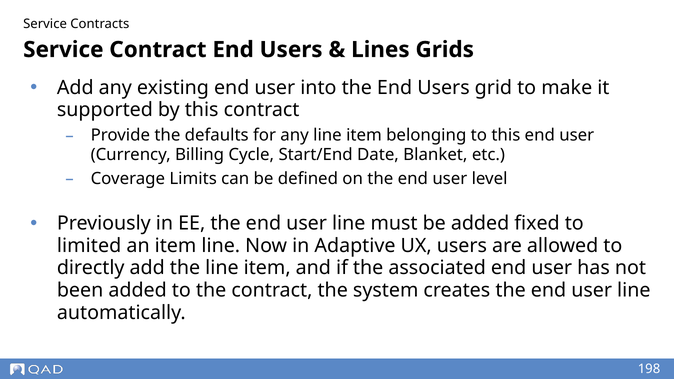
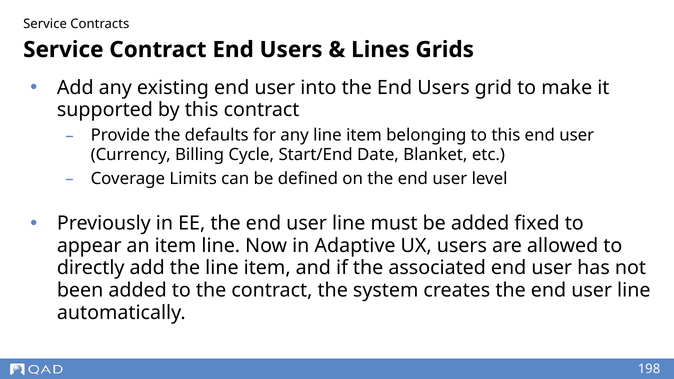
limited: limited -> appear (89, 246)
